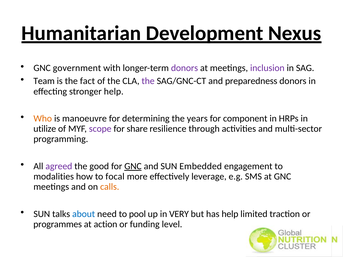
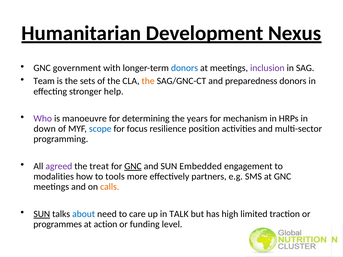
donors colour: purple -> blue (185, 68)
fact: fact -> sets (88, 81)
the colour: purple -> orange (148, 81)
Who colour: orange -> purple (43, 119)
component: component -> mechanism (245, 119)
utilize: utilize -> down (45, 129)
scope colour: purple -> blue (100, 129)
share: share -> focus (137, 129)
through: through -> position (204, 129)
good: good -> treat (99, 166)
focal: focal -> tools (115, 177)
leverage: leverage -> partners (209, 177)
SUN underline: none -> present (42, 214)
pool: pool -> care (137, 214)
VERY: VERY -> TALK (179, 214)
has help: help -> high (230, 214)
